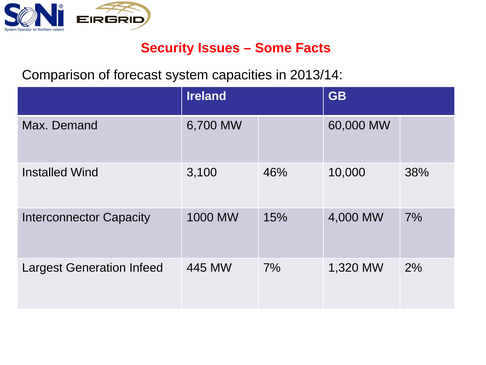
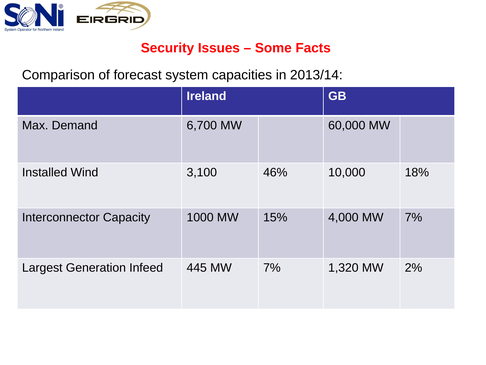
38%: 38% -> 18% (417, 172)
